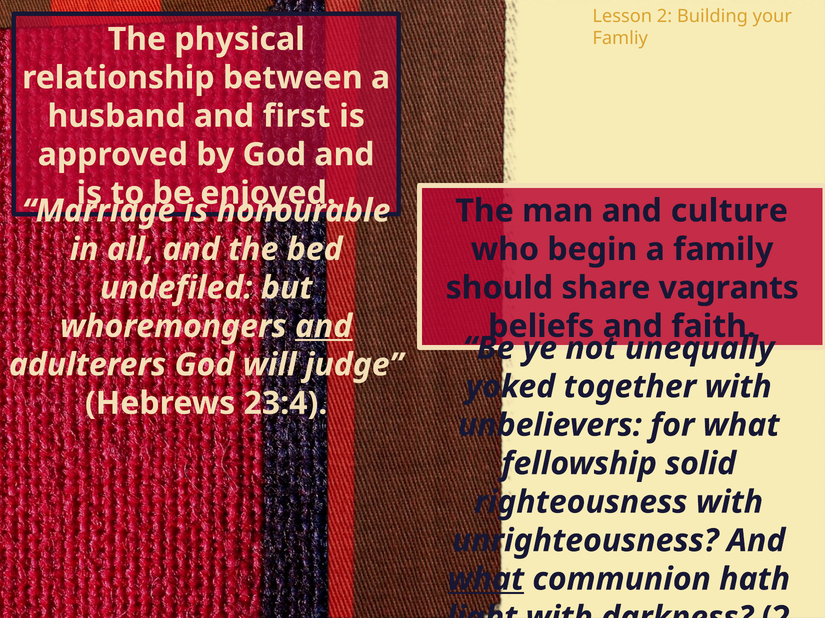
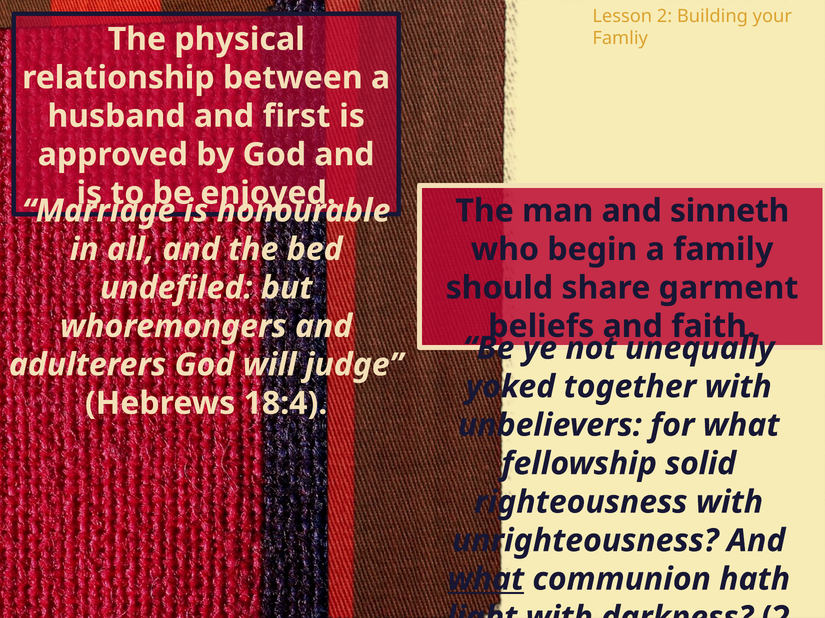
culture: culture -> sinneth (730, 211)
vagrants: vagrants -> garment (728, 288)
and underline: present -> none (324, 327)
23:4: 23:4 -> 18:4 (285, 404)
